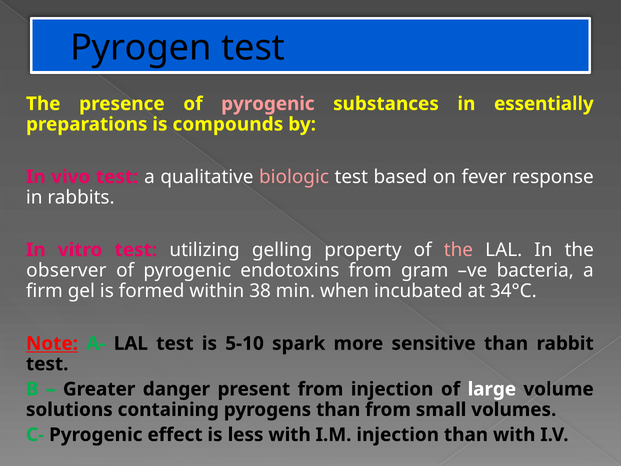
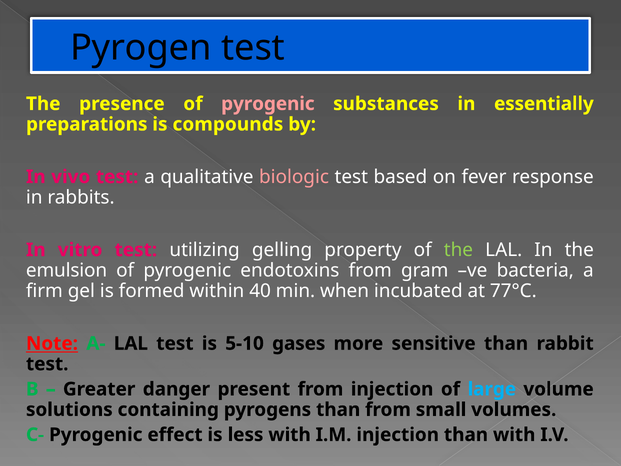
the colour: pink -> light green (458, 250)
observer: observer -> emulsion (67, 270)
38: 38 -> 40 (260, 291)
34°C: 34°C -> 77°C (513, 291)
spark: spark -> gases (299, 343)
large colour: white -> light blue (492, 389)
